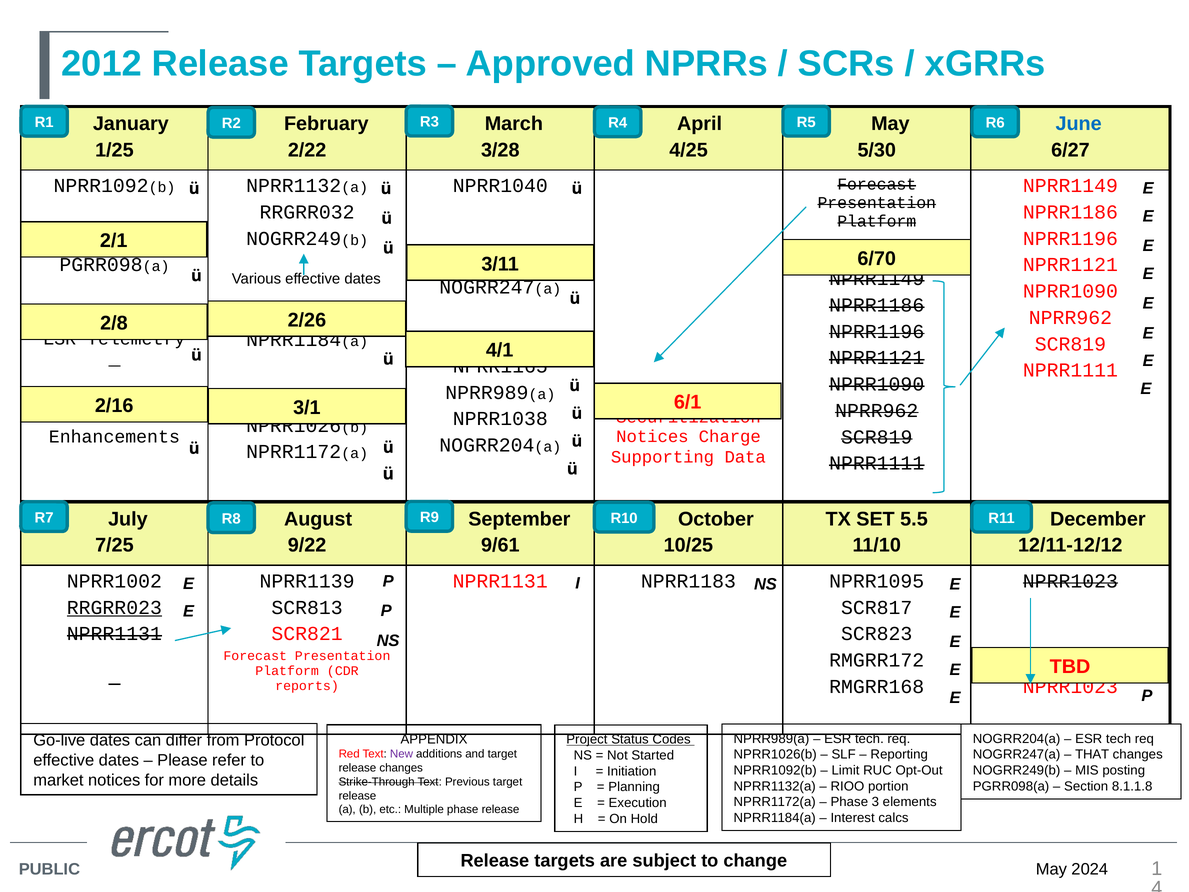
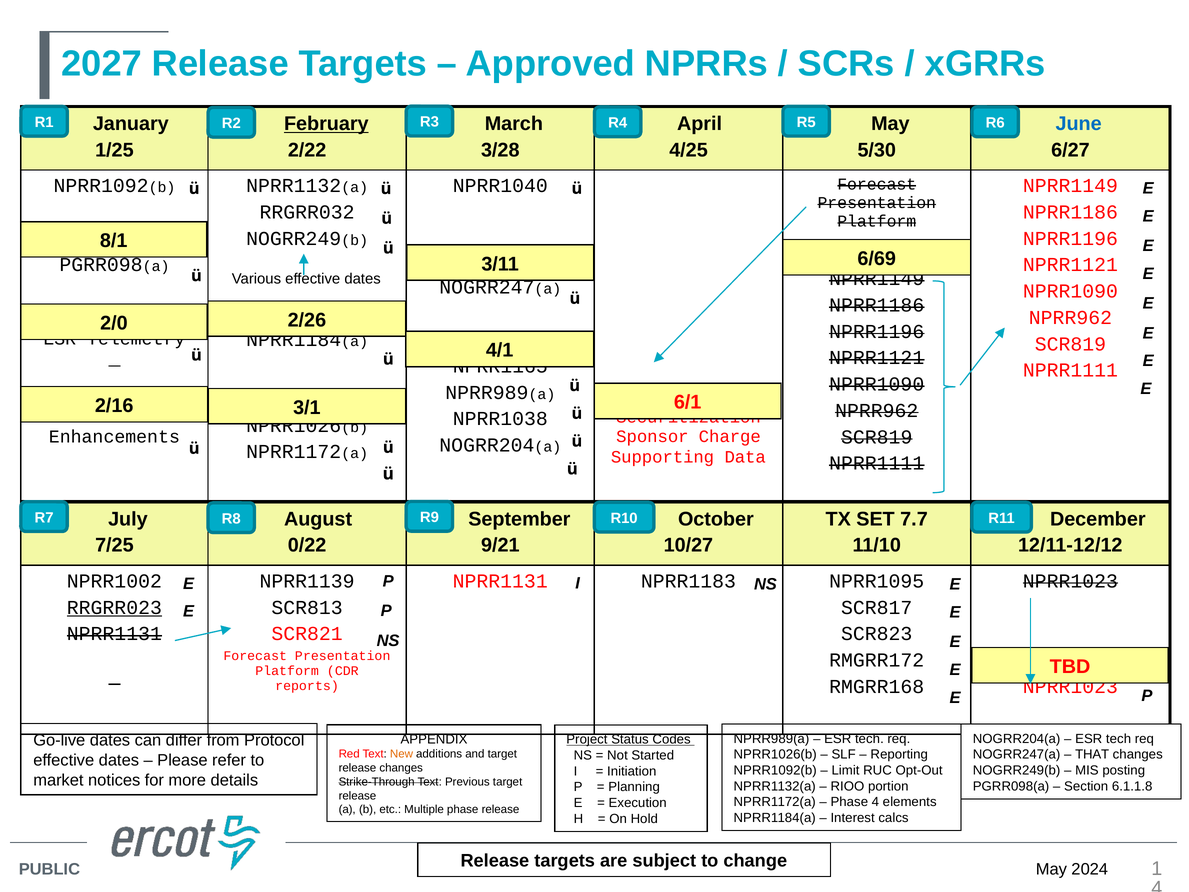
2012: 2012 -> 2027 (102, 64)
February underline: none -> present (326, 124)
2/1: 2/1 -> 8/1 (114, 241)
6/70: 6/70 -> 6/69 (877, 259)
2/8: 2/8 -> 2/0 (114, 323)
Notices: Notices -> Sponsor (652, 436)
5.5: 5.5 -> 7.7 (914, 519)
9/22: 9/22 -> 0/22 (307, 545)
9/61: 9/61 -> 9/21 (500, 545)
10/25: 10/25 -> 10/27 (688, 545)
New colour: purple -> orange (401, 754)
8.1.1.8: 8.1.1.8 -> 6.1.1.8 (1132, 786)
Phase 3: 3 -> 4 (875, 802)
